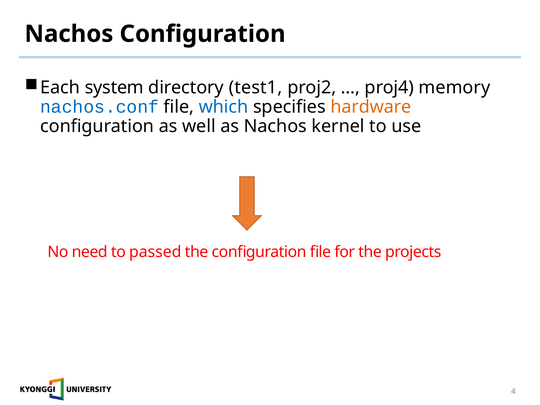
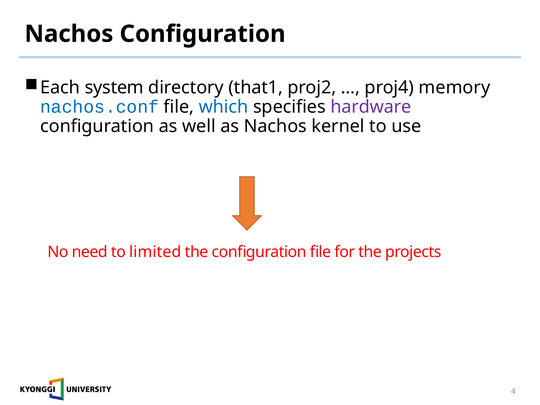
test1: test1 -> that1 (256, 87)
hardware colour: orange -> purple (371, 107)
passed: passed -> limited (155, 252)
